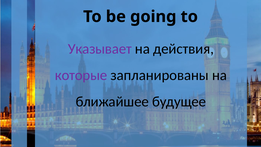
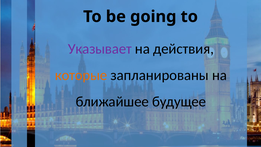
которые colour: purple -> orange (81, 75)
